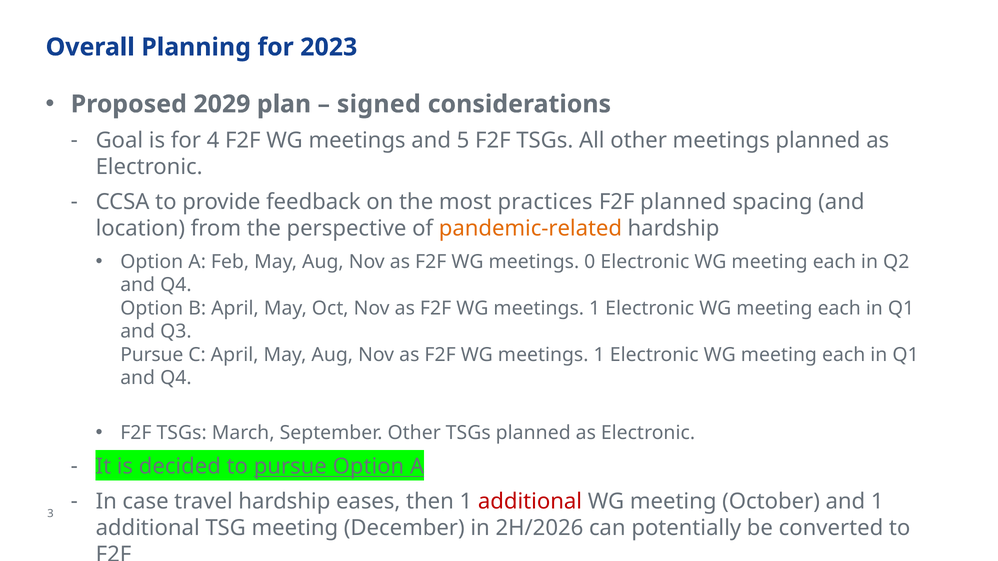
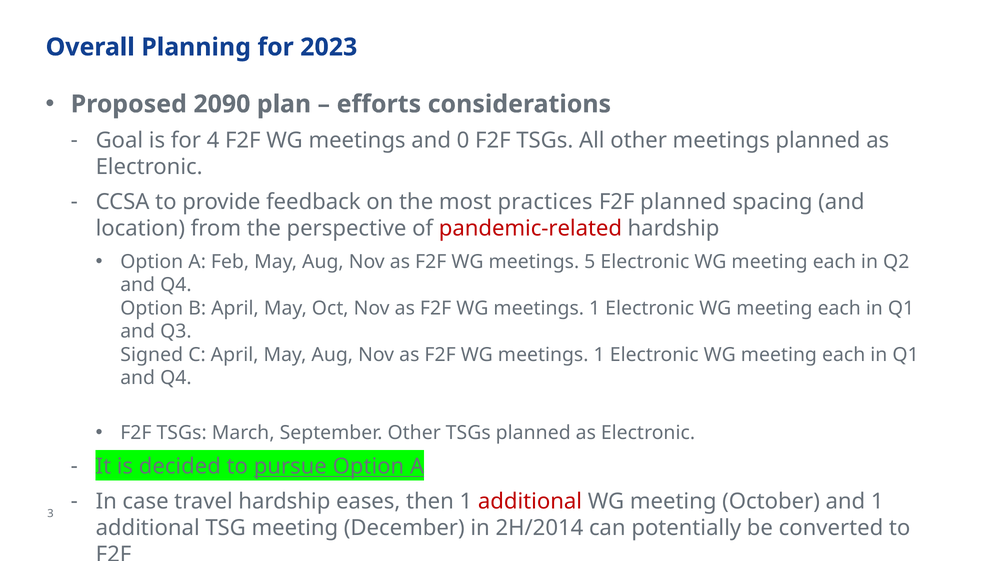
2029: 2029 -> 2090 (222, 104)
signed: signed -> efforts (379, 104)
5: 5 -> 0 (463, 141)
pandemic-related colour: orange -> red (530, 229)
0: 0 -> 5 (590, 262)
Pursue: Pursue -> Signed (152, 355)
2H/2026: 2H/2026 -> 2H/2014 (539, 528)
